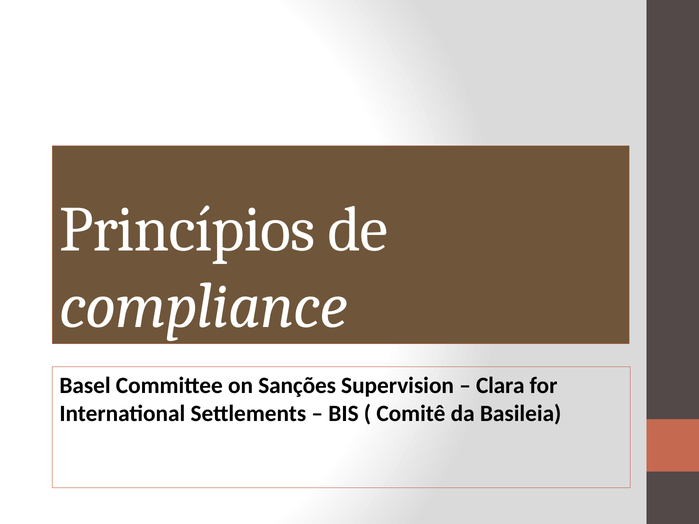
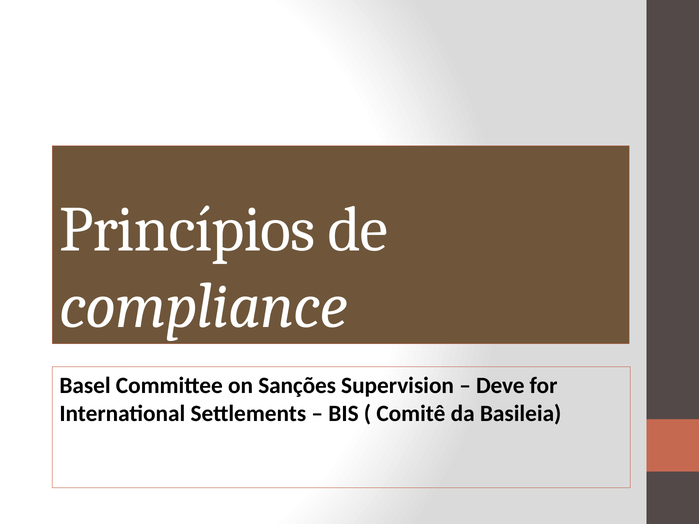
Clara: Clara -> Deve (500, 386)
